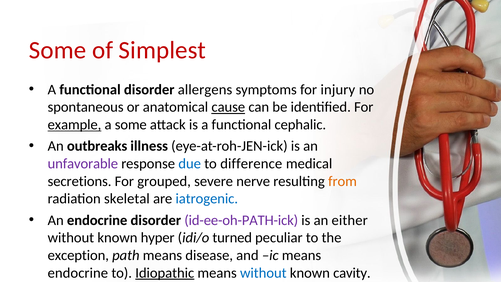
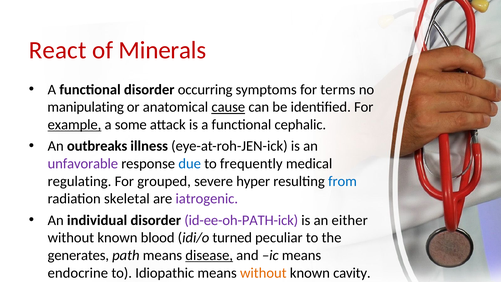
Some: Some -> React (58, 50)
Simplest: Simplest -> Minerals (162, 50)
allergens: allergens -> occurring (205, 90)
injury: injury -> terms (338, 90)
spontaneous: spontaneous -> manipulating (86, 107)
difference: difference -> frequently (251, 164)
secretions: secretions -> regulating (80, 181)
nerve: nerve -> hyper (253, 181)
from colour: orange -> blue (342, 181)
iatrogenic colour: blue -> purple (207, 199)
An endocrine: endocrine -> individual (97, 220)
hyper: hyper -> blood (158, 238)
exception: exception -> generates (78, 255)
disease underline: none -> present (209, 255)
Idiopathic underline: present -> none (165, 273)
without colour: blue -> orange (263, 273)
